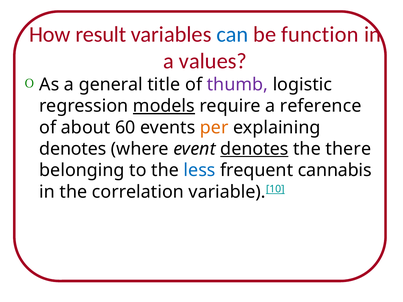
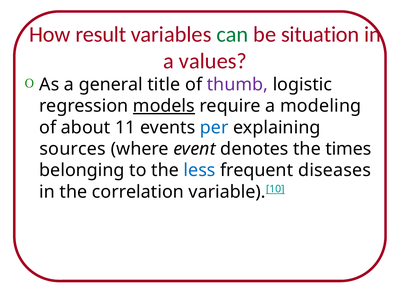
can colour: blue -> green (232, 34)
function: function -> situation (320, 34)
reference: reference -> modeling (321, 106)
60: 60 -> 11 (125, 128)
per colour: orange -> blue (214, 128)
denotes: denotes -> sources (73, 149)
denotes underline: present -> none (254, 149)
there: there -> times (348, 149)
cannabis: cannabis -> diseases (335, 171)
